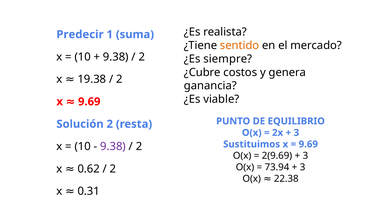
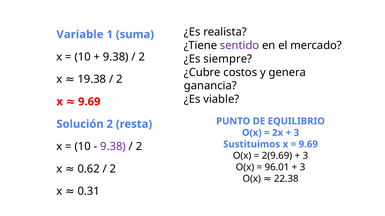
Predecir: Predecir -> Variable (80, 35)
sentido colour: orange -> purple (240, 46)
73.94: 73.94 -> 96.01 (277, 168)
